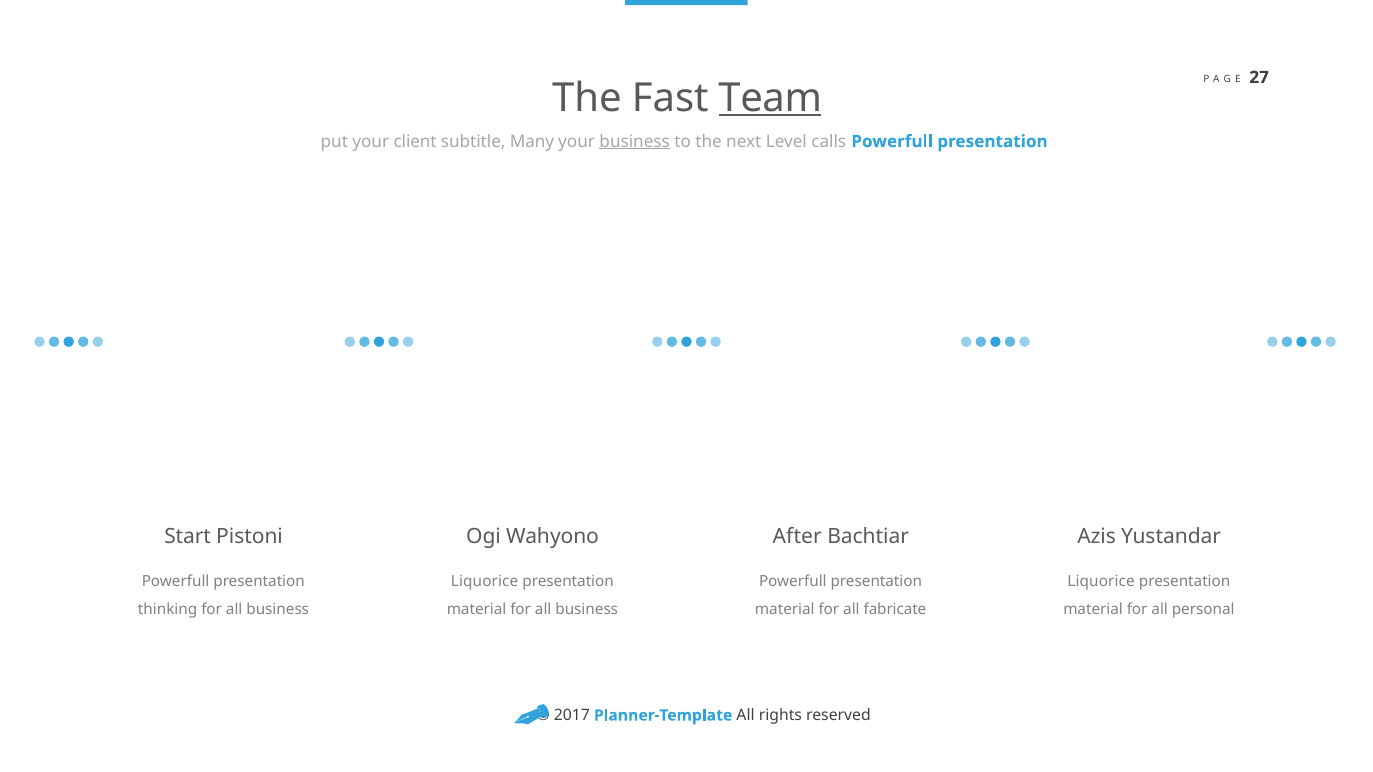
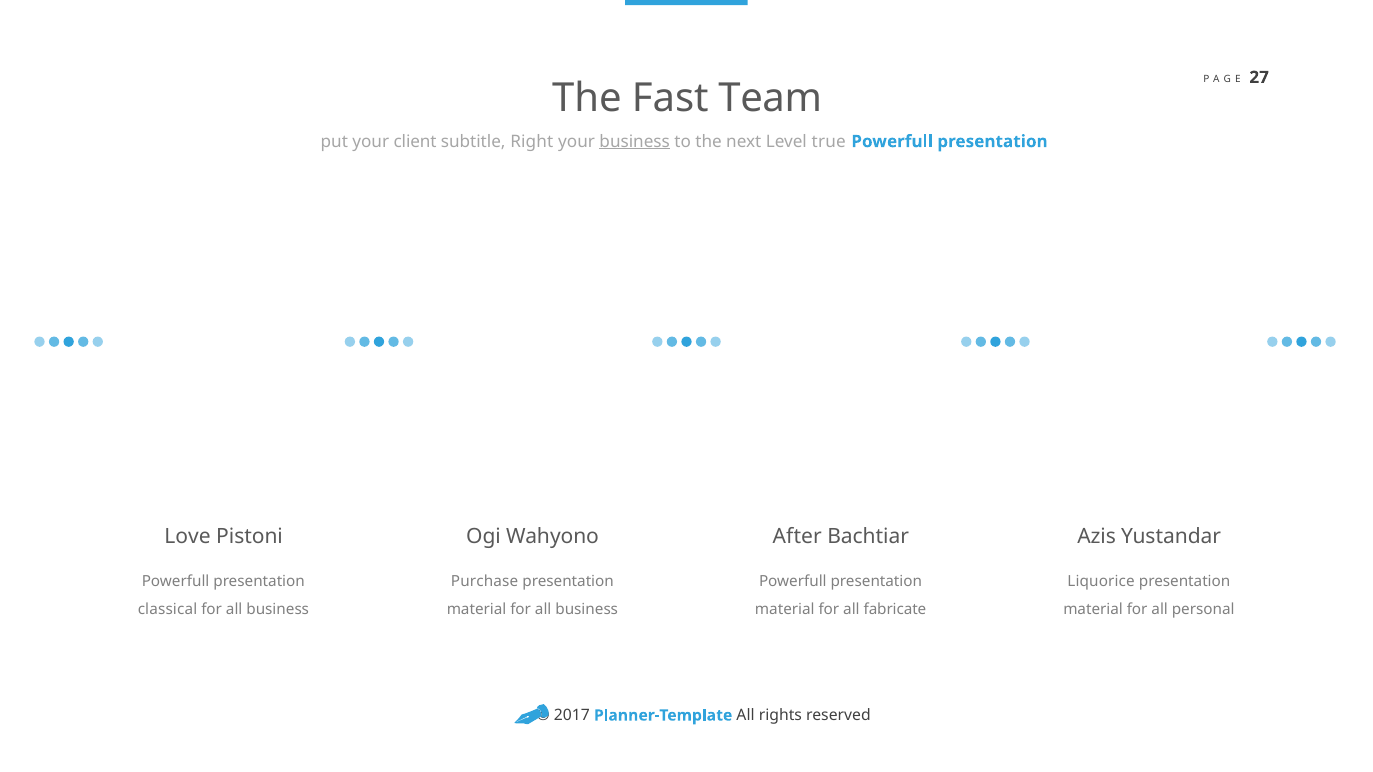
Team underline: present -> none (770, 98)
Many: Many -> Right (532, 142)
calls: calls -> true (829, 142)
Start: Start -> Love (188, 537)
Liquorice: Liquorice -> Purchase (485, 582)
thinking: thinking -> classical (167, 609)
